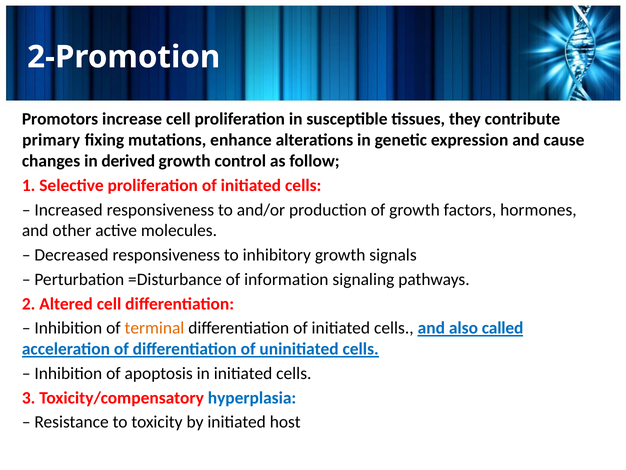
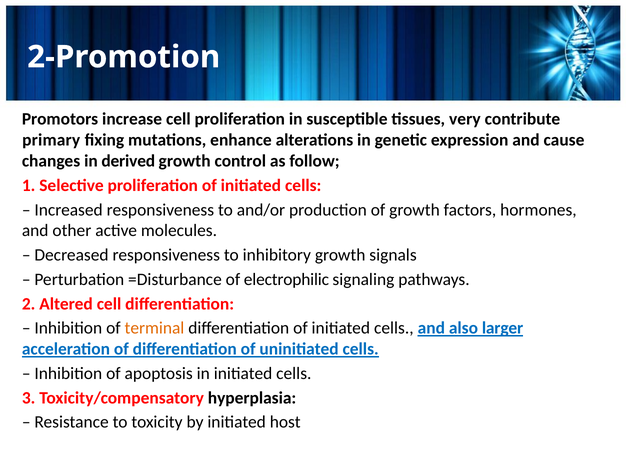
they: they -> very (465, 119)
information: information -> electrophilic (286, 279)
called: called -> larger (503, 328)
hyperplasia colour: blue -> black (252, 397)
